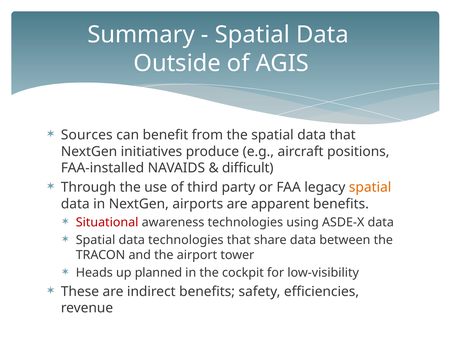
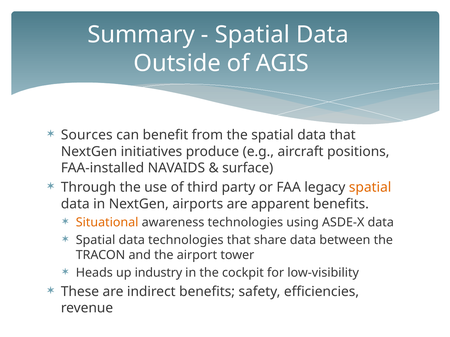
difficult: difficult -> surface (248, 168)
Situational colour: red -> orange (107, 223)
planned: planned -> industry (158, 273)
